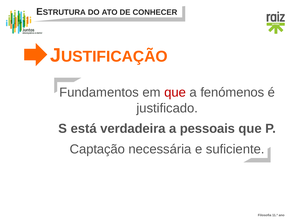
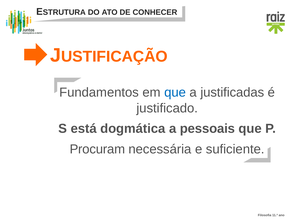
que colour: red -> blue (175, 92)
fenómenos: fenómenos -> justificadas (232, 92)
verdadeira: verdadeira -> dogmática (133, 128)
Captação: Captação -> Procuram (97, 149)
